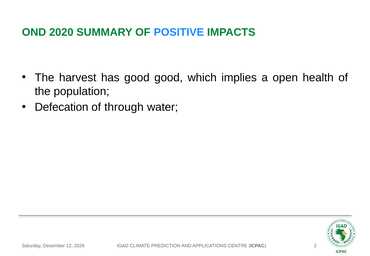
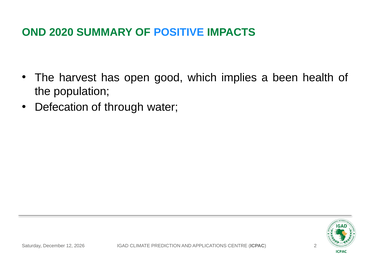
has good: good -> open (137, 78)
open: open -> been (285, 78)
